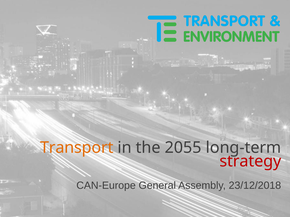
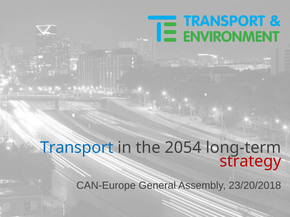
Transport colour: orange -> blue (77, 148)
2055: 2055 -> 2054 (183, 148)
23/12/2018: 23/12/2018 -> 23/20/2018 (255, 186)
